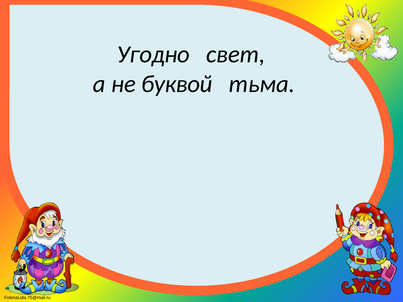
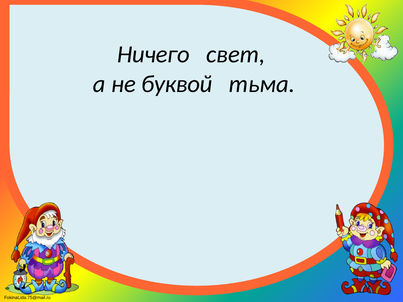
Угодно: Угодно -> Ничего (153, 55)
